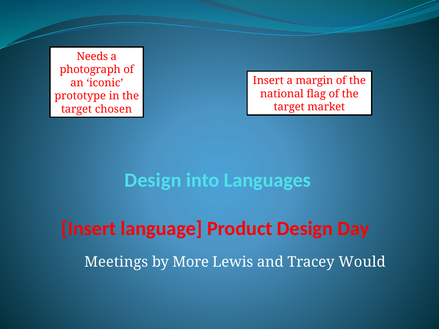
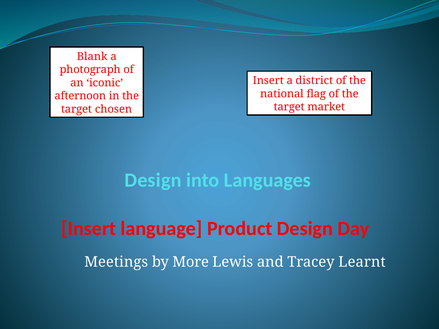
Needs: Needs -> Blank (92, 57)
margin: margin -> district (314, 81)
prototype: prototype -> afternoon (80, 96)
Would: Would -> Learnt (362, 262)
